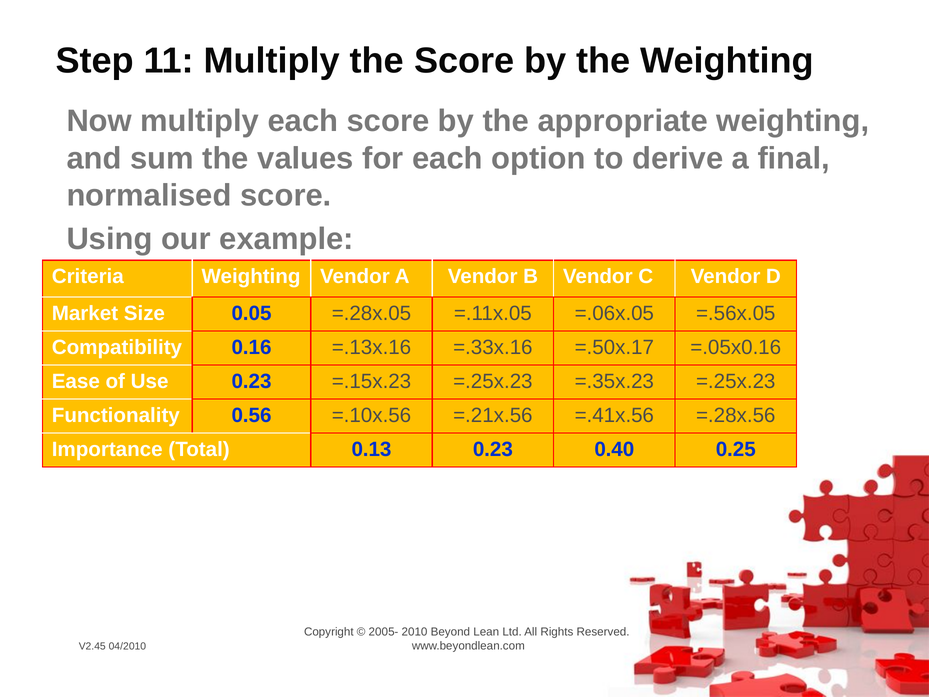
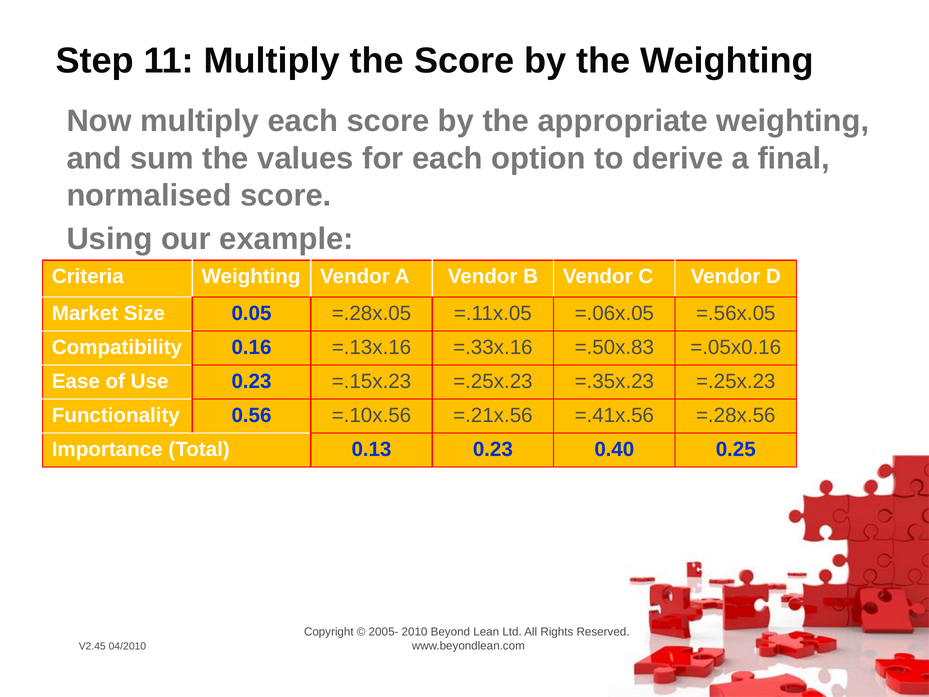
=.50x.17: =.50x.17 -> =.50x.83 (614, 347)
